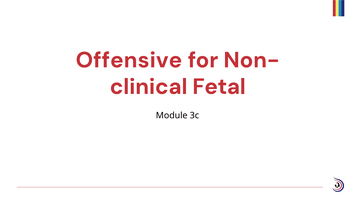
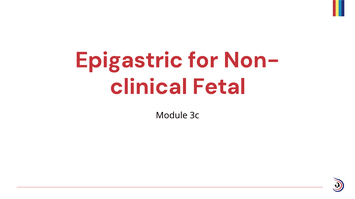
Offensive: Offensive -> Epigastric (129, 60)
